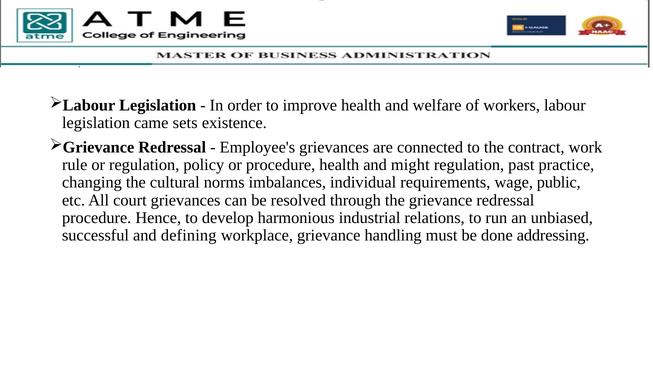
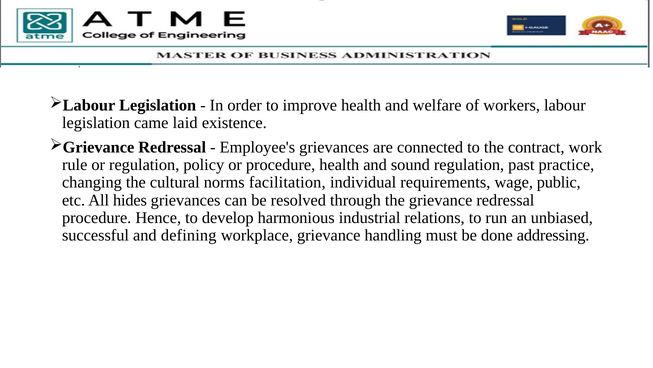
sets: sets -> laid (185, 123)
might: might -> sound (410, 165)
imbalances: imbalances -> facilitation (287, 182)
court: court -> hides (130, 200)
